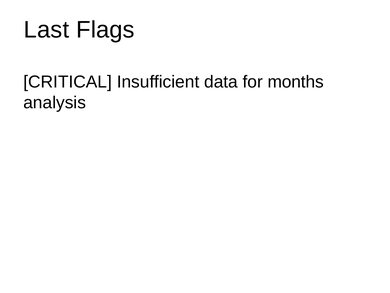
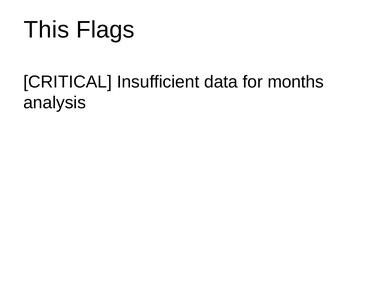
Last: Last -> This (46, 30)
